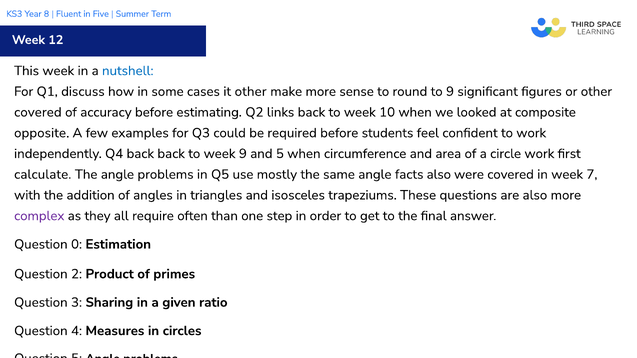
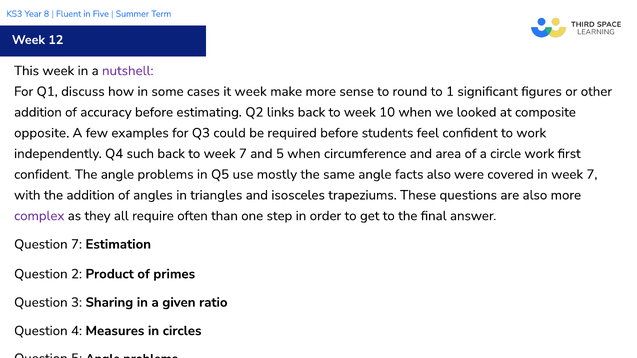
nutshell colour: blue -> purple (128, 71)
it other: other -> week (251, 92)
to 9: 9 -> 1 (450, 92)
covered: covered -> addition (38, 112)
Q4 back: back -> such (140, 154)
to week 9: 9 -> 7 (243, 154)
calculate: calculate -> confident (43, 175)
Question 0: 0 -> 7 (77, 244)
